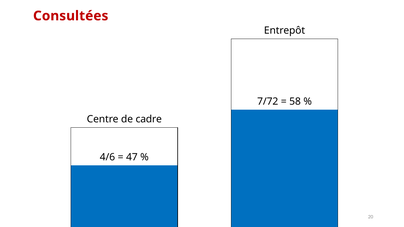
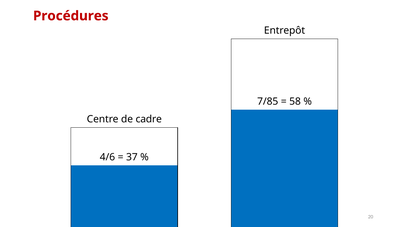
Consultées: Consultées -> Procédures (71, 16)
7/72: 7/72 -> 7/85 (268, 102)
47: 47 -> 37 (132, 157)
